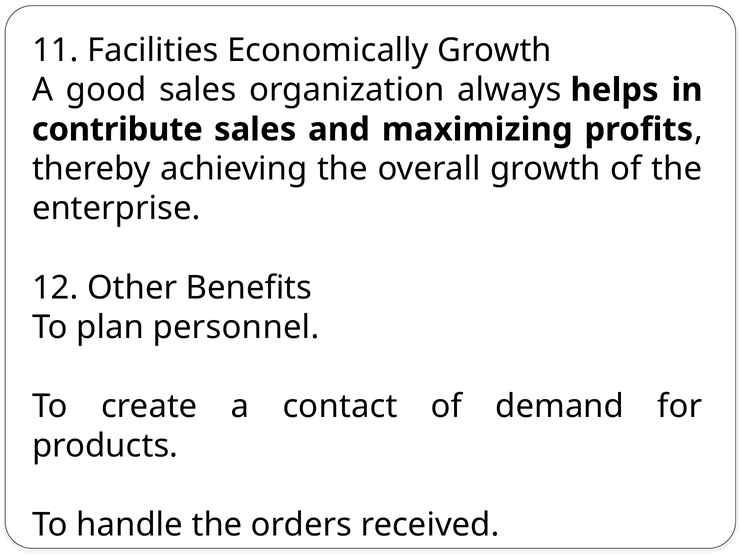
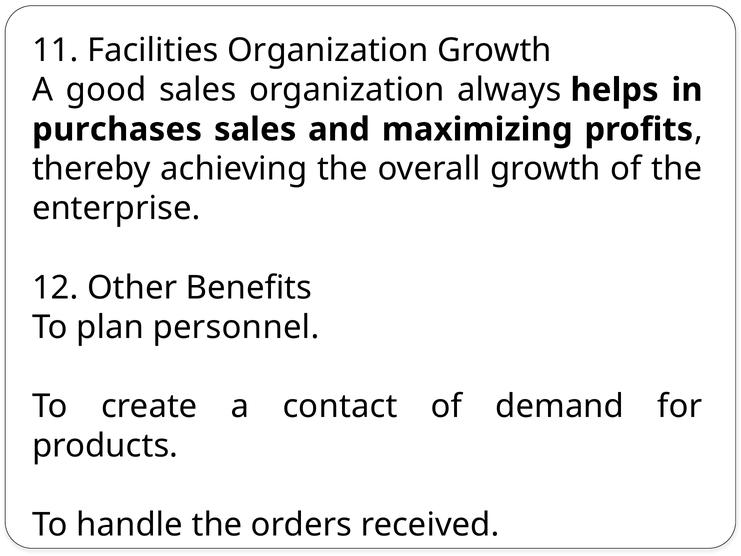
Facilities Economically: Economically -> Organization (328, 50)
contribute: contribute -> purchases (117, 129)
